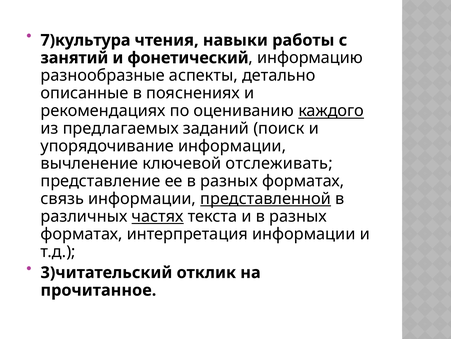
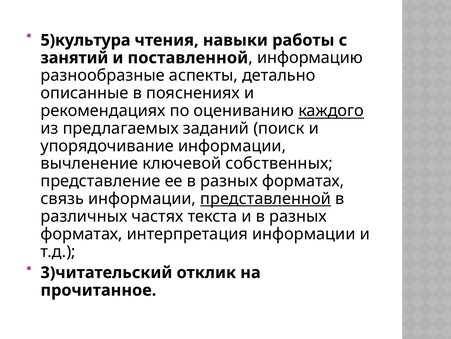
7)культура: 7)культура -> 5)культура (85, 40)
фонетический: фонетический -> поставленной (188, 58)
отслеживать: отслеживать -> собственных (279, 163)
частях underline: present -> none (158, 216)
